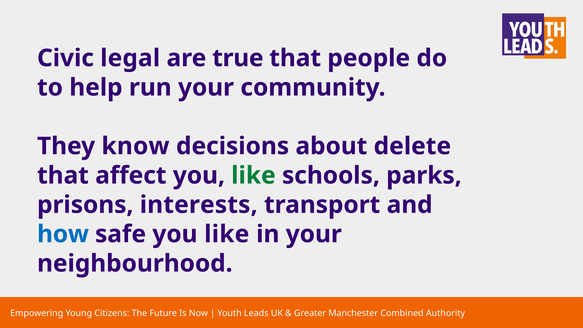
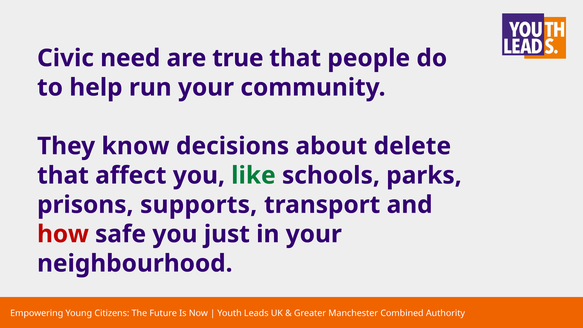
legal: legal -> need (130, 58)
interests: interests -> supports (199, 205)
how colour: blue -> red (63, 234)
safe you like: like -> just (227, 234)
